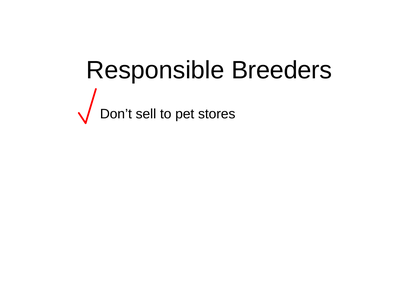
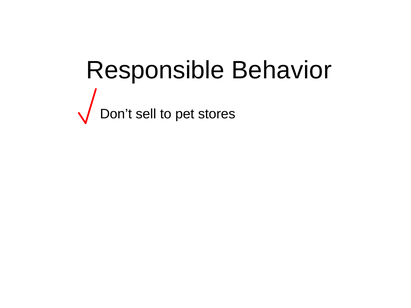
Breeders: Breeders -> Behavior (282, 70)
